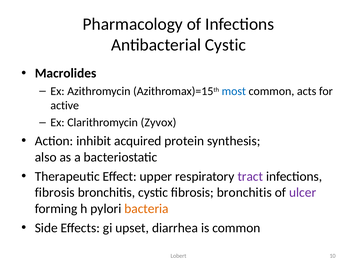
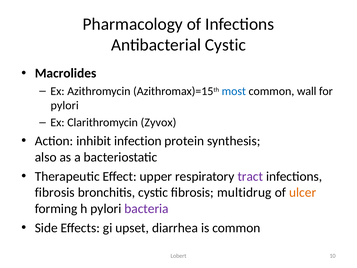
acts: acts -> wall (307, 91)
active: active -> pylori (65, 105)
acquired: acquired -> infection (138, 141)
cystic fibrosis bronchitis: bronchitis -> multidrug (244, 192)
ulcer colour: purple -> orange (303, 192)
bacteria colour: orange -> purple (147, 208)
